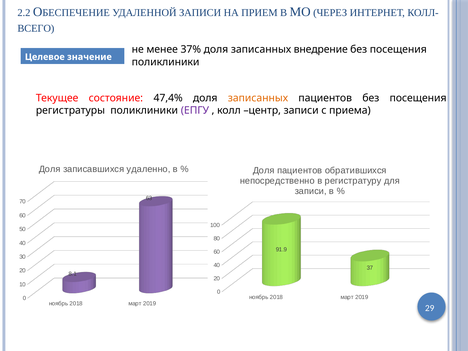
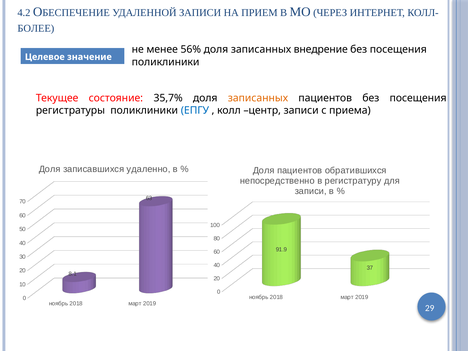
2.2: 2.2 -> 4.2 (24, 13)
ВСЕГО: ВСЕГО -> БОЛЕЕ (36, 28)
37%: 37% -> 56% (191, 50)
47,4%: 47,4% -> 35,7% (168, 98)
ЕПГУ colour: purple -> blue (195, 110)
